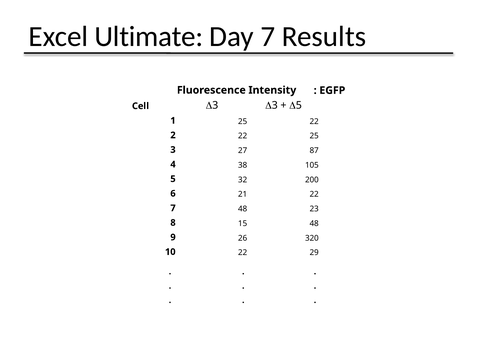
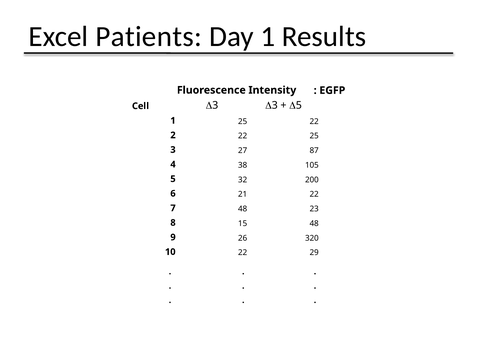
Ultimate: Ultimate -> Patients (149, 36)
Day 7: 7 -> 1 (268, 36)
